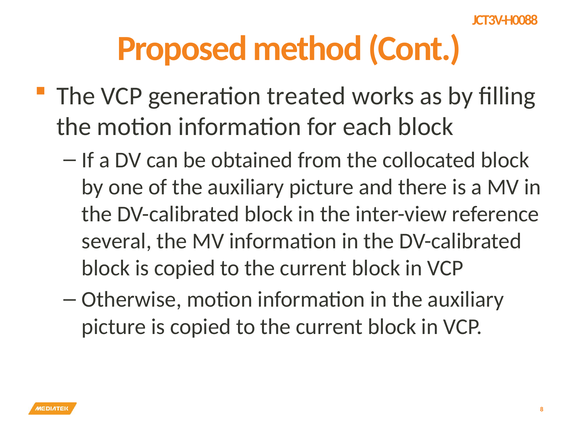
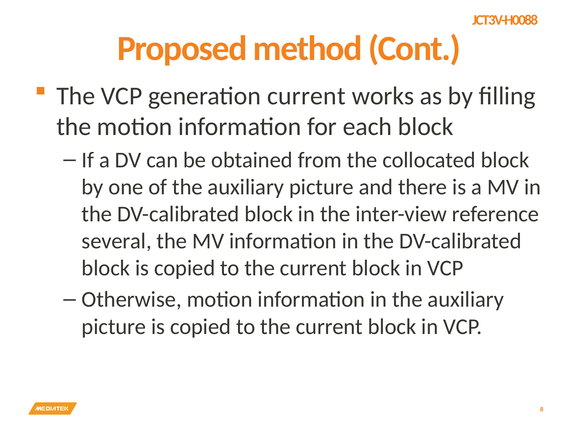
generation treated: treated -> current (306, 96)
